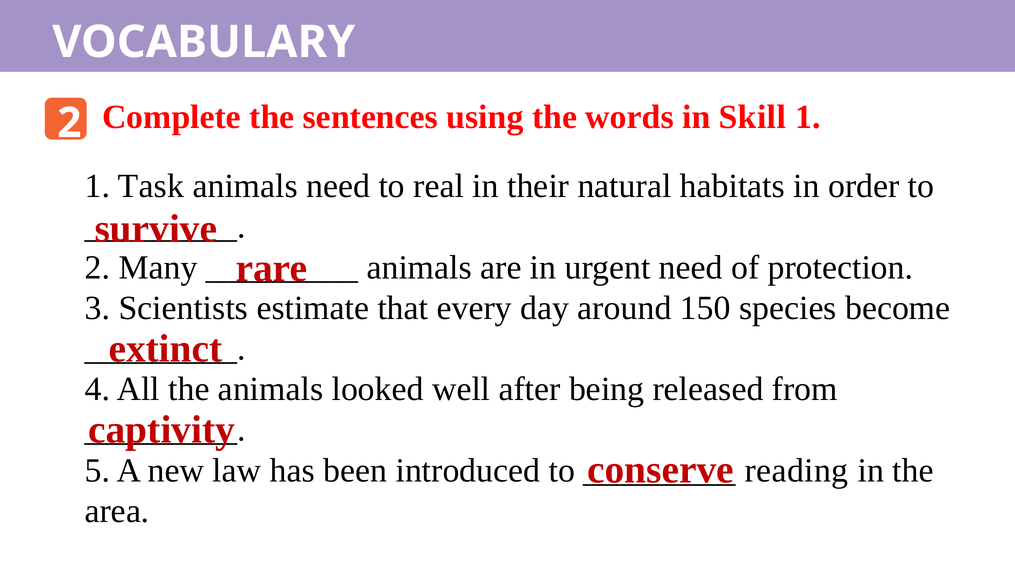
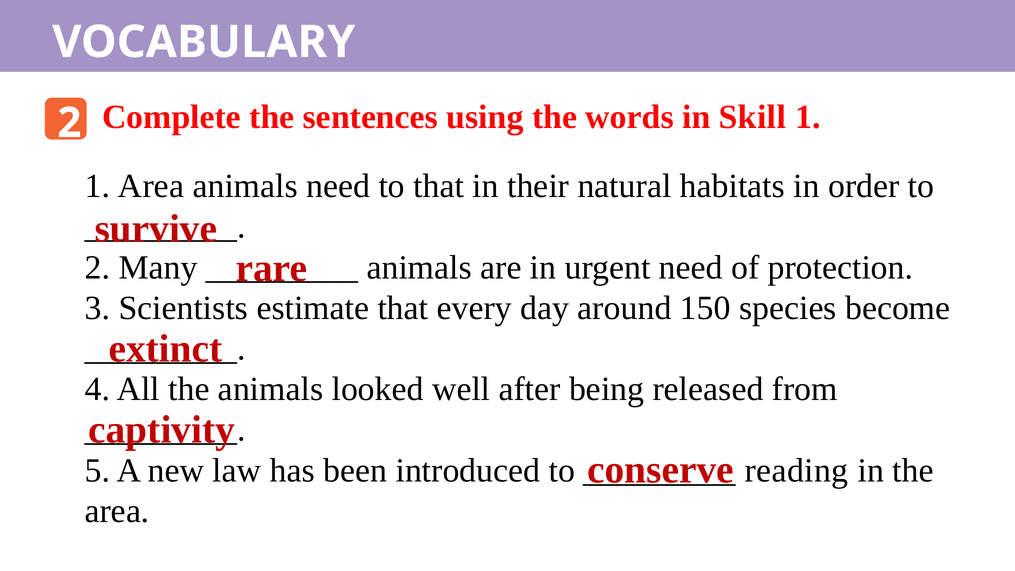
1 Task: Task -> Area (151, 186)
to real: real -> that (439, 186)
